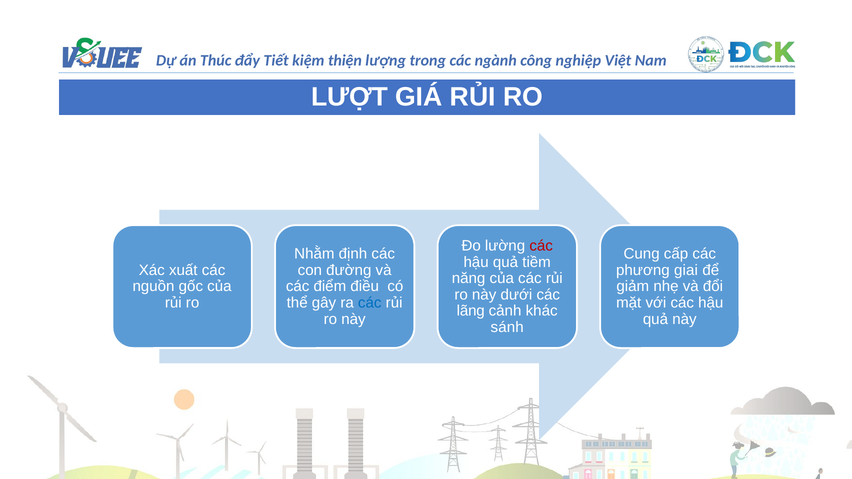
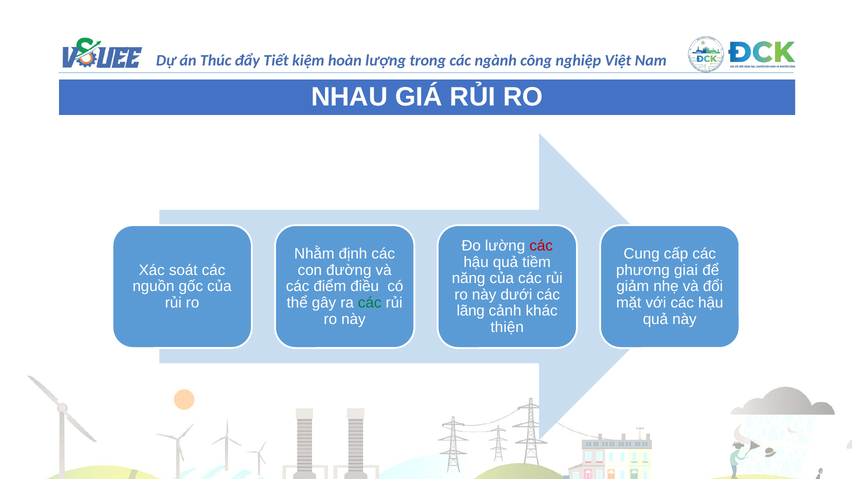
thiện: thiện -> hoàn (345, 60)
LƯỢT: LƯỢT -> NHAU (349, 97)
xuất: xuất -> soát (183, 270)
các colour: blue -> green (370, 303)
sánh: sánh -> thiện (507, 327)
